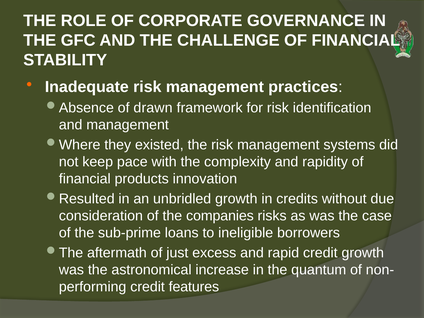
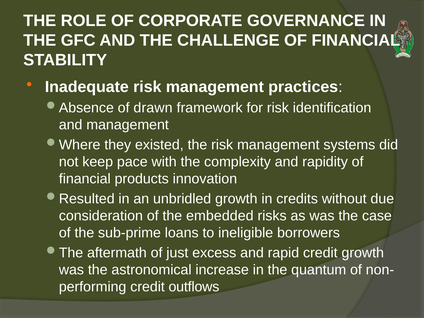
companies: companies -> embedded (220, 216)
features: features -> outflows (194, 287)
